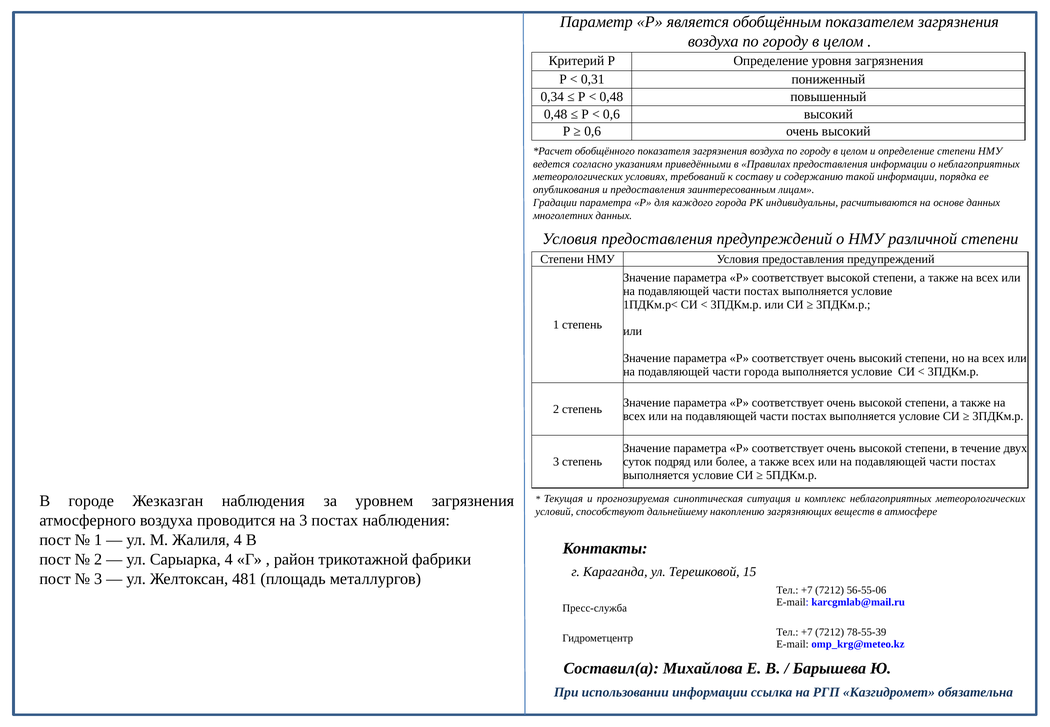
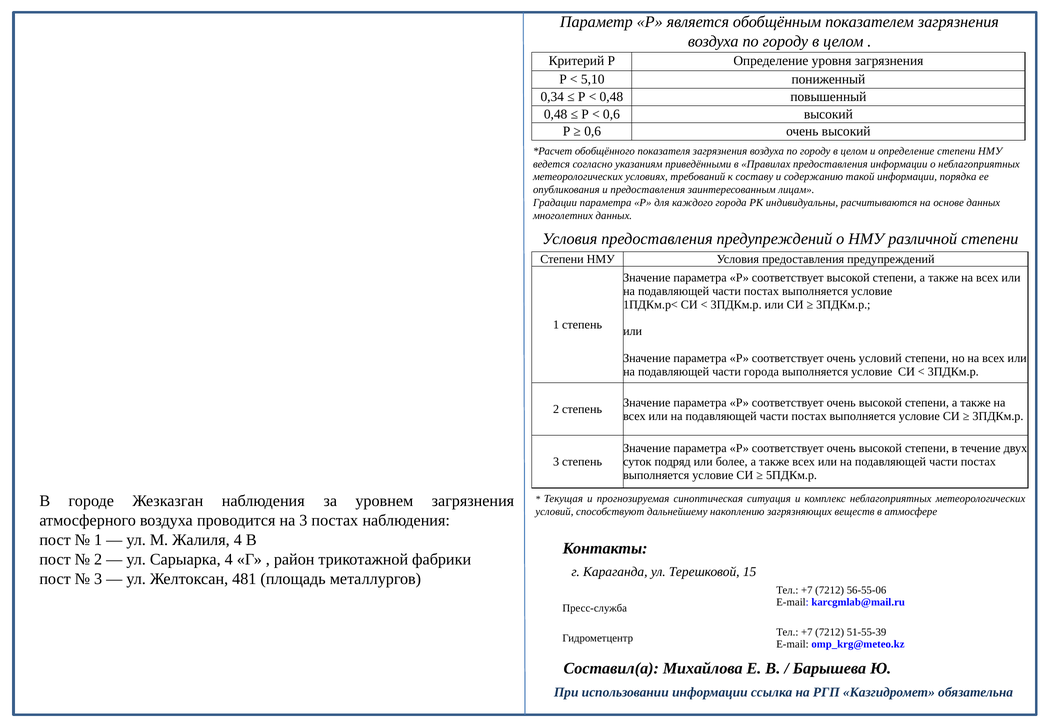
0,31: 0,31 -> 5,10 (593, 79)
соответствует очень высокий: высокий -> условий (880, 358)
78-55-39: 78-55-39 -> 51-55-39 (867, 632)
